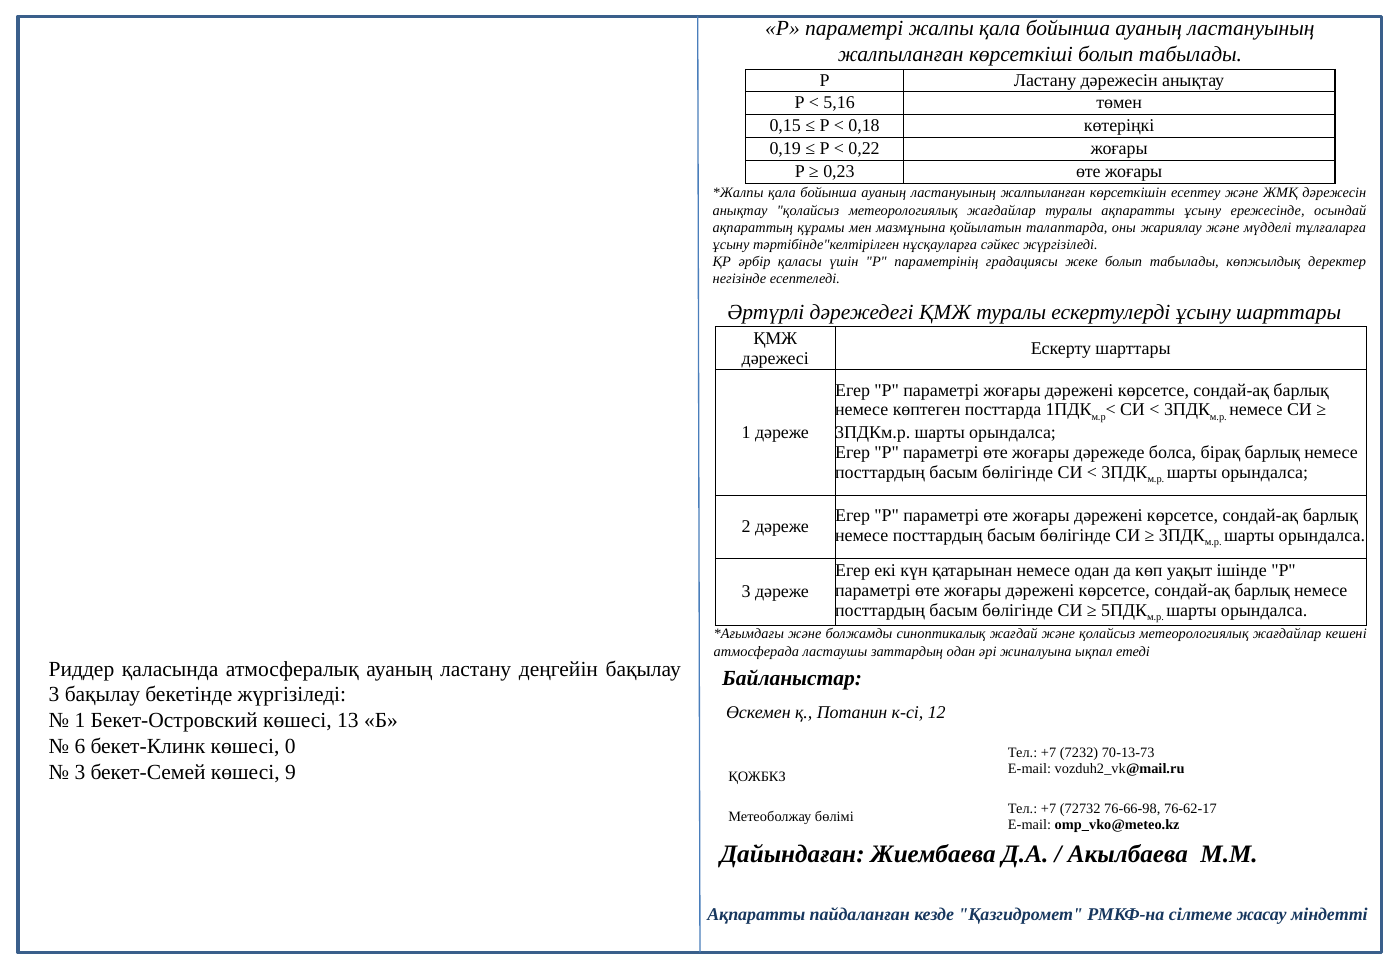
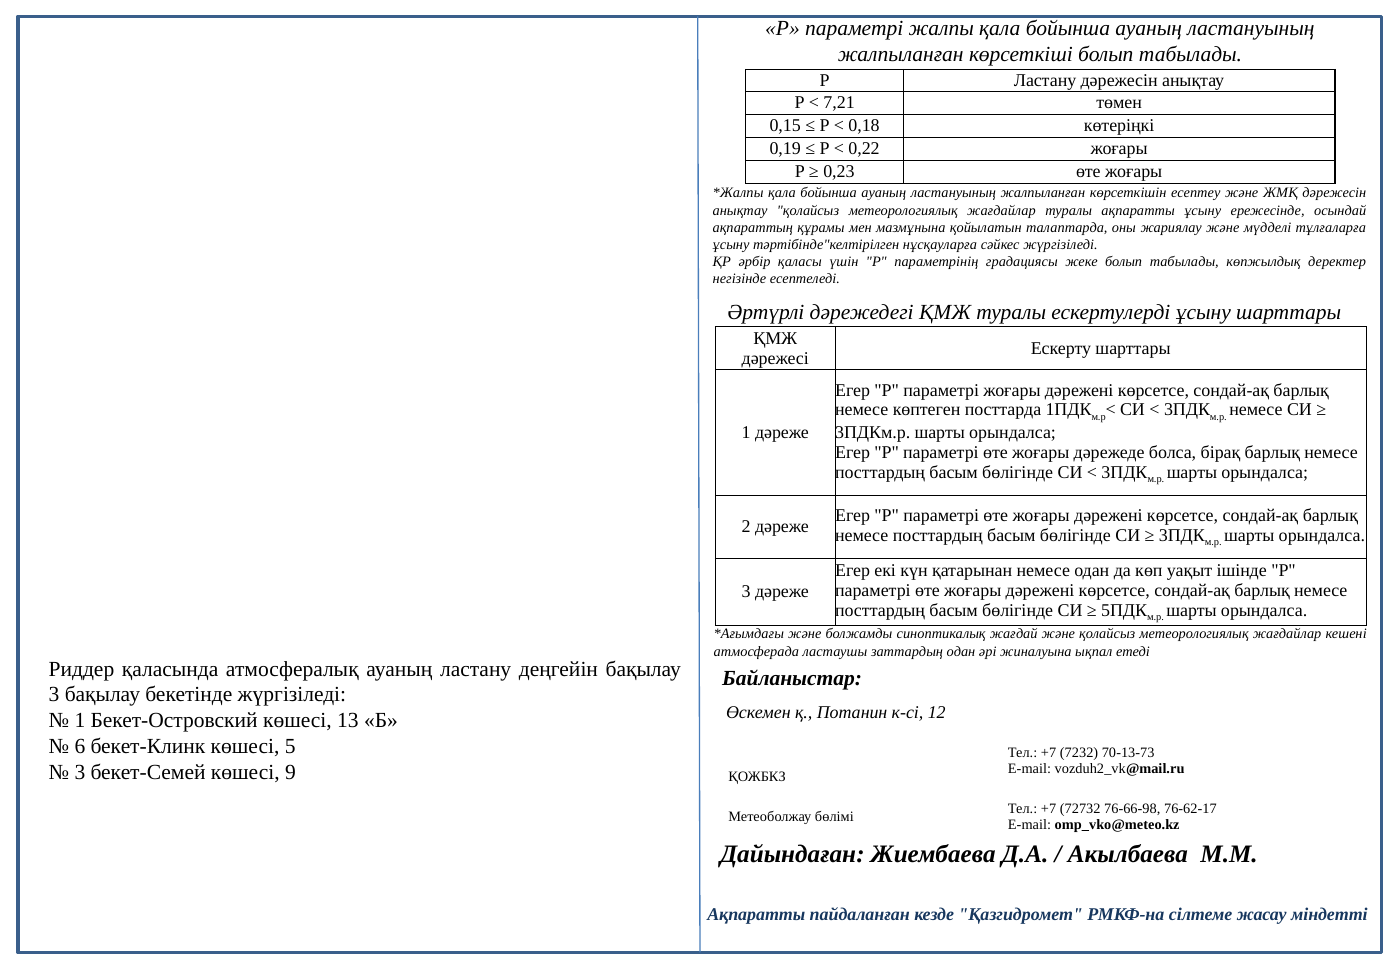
5,16: 5,16 -> 7,21 (839, 102)
0: 0 -> 5 (290, 747)
